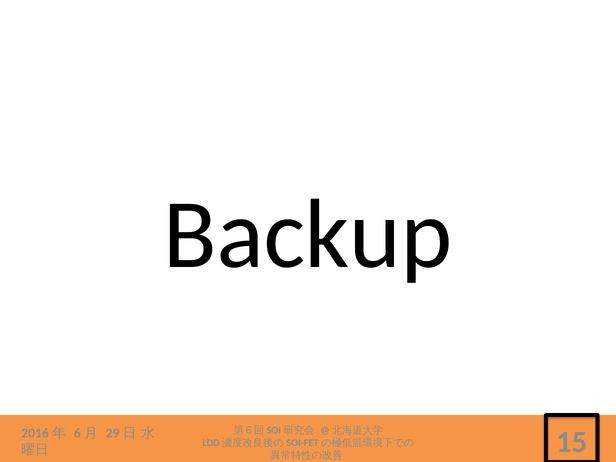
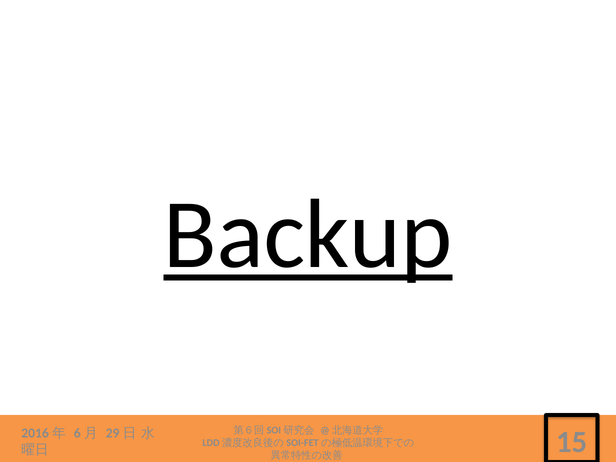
Backup underline: none -> present (308, 235)
